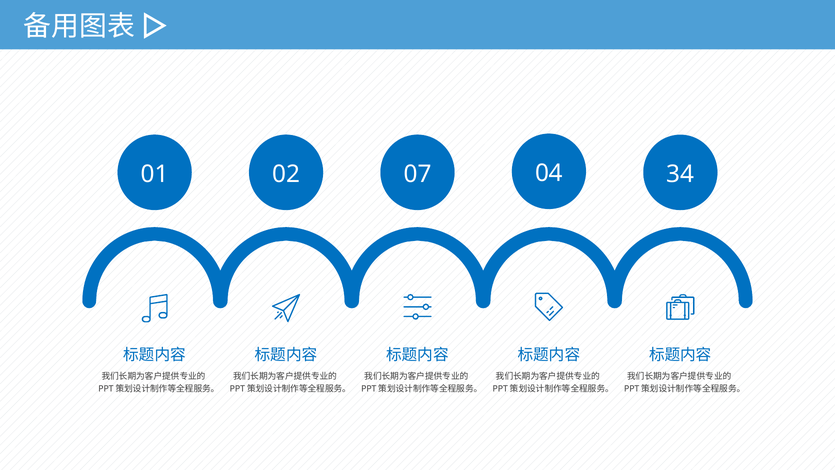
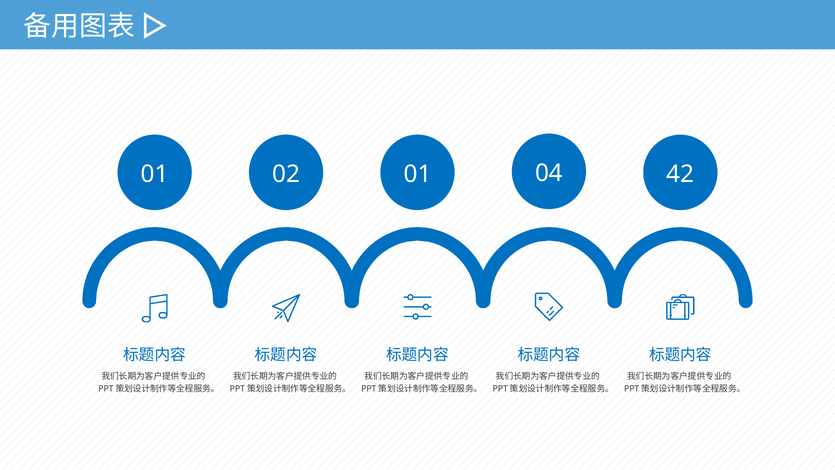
02 07: 07 -> 01 (418, 174)
34: 34 -> 42 (680, 174)
